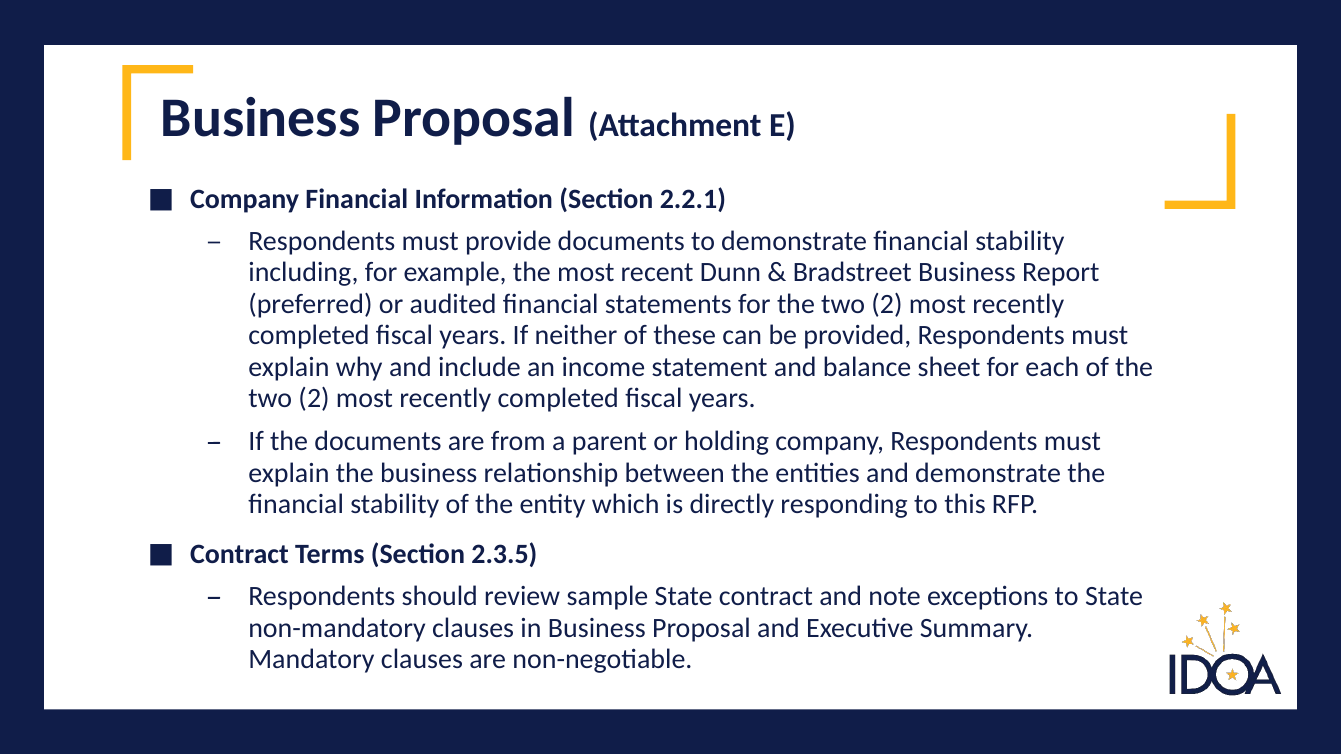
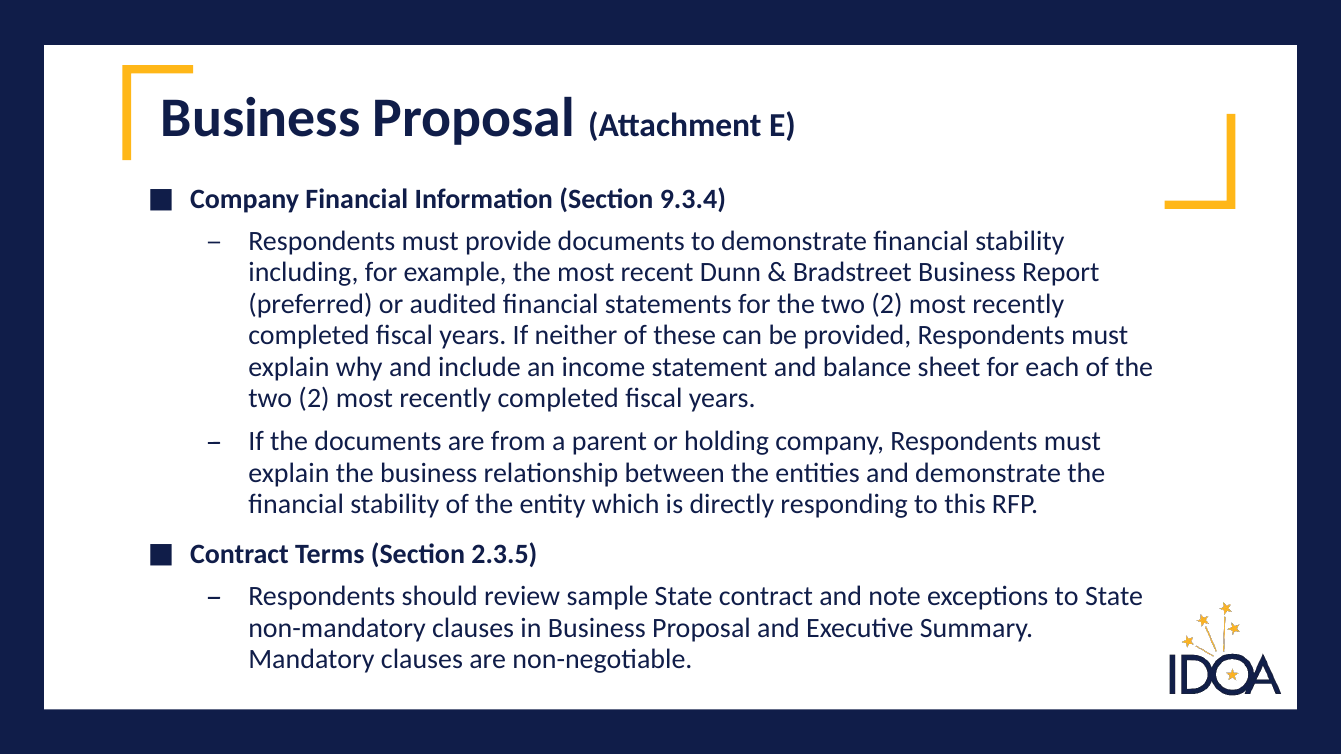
2.2.1: 2.2.1 -> 9.3.4 (693, 199)
